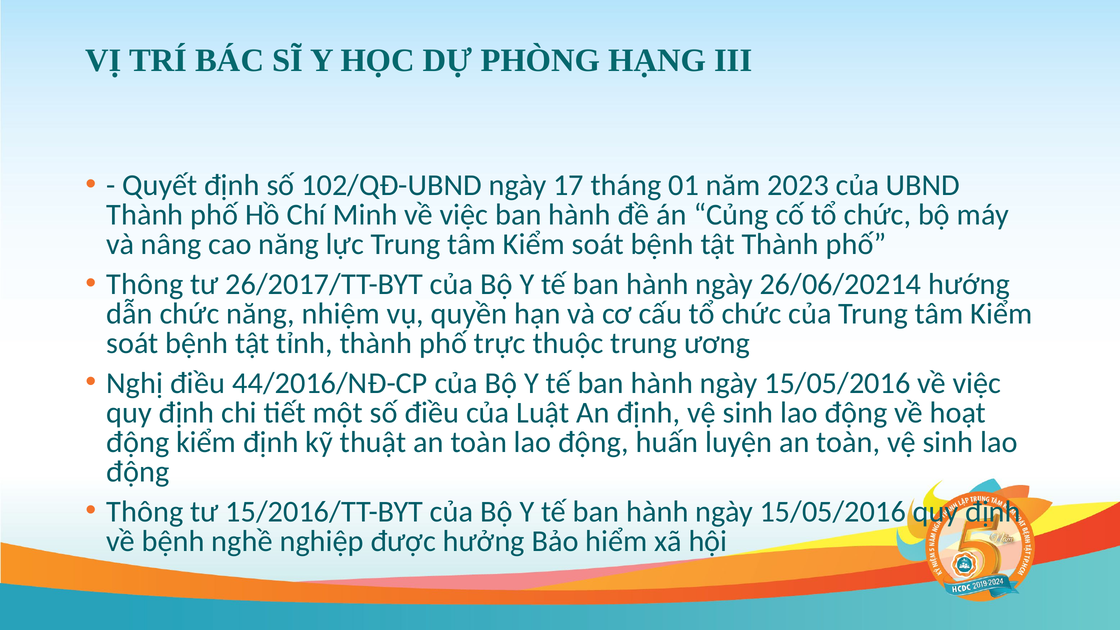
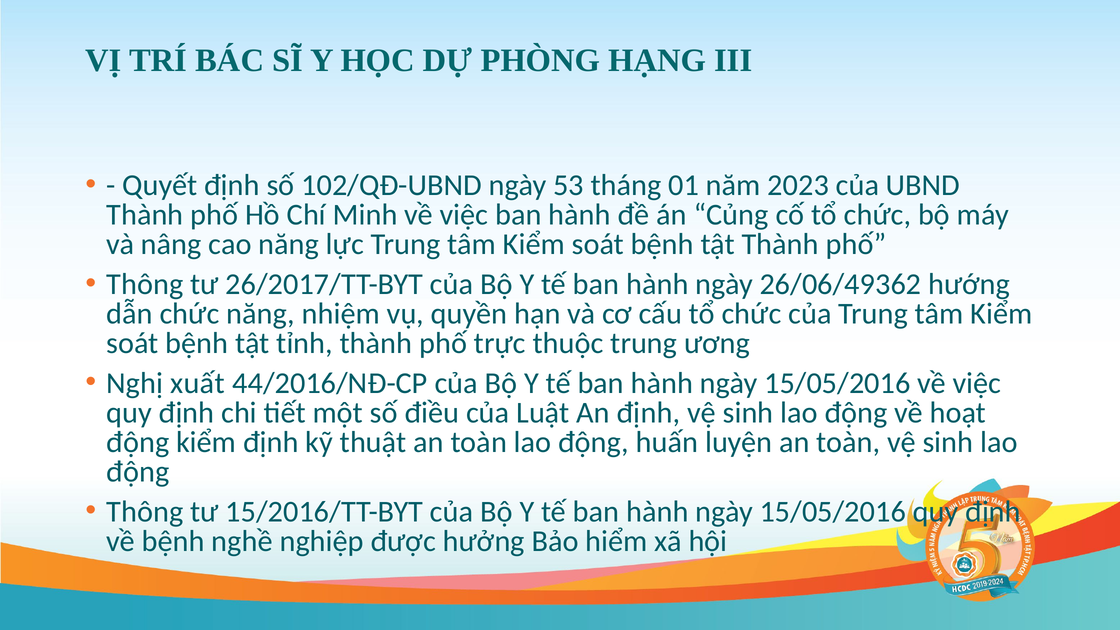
17: 17 -> 53 (568, 185)
26/06/20214: 26/06/20214 -> 26/06/49362 (840, 284)
Nghị điều: điều -> xuất (198, 383)
